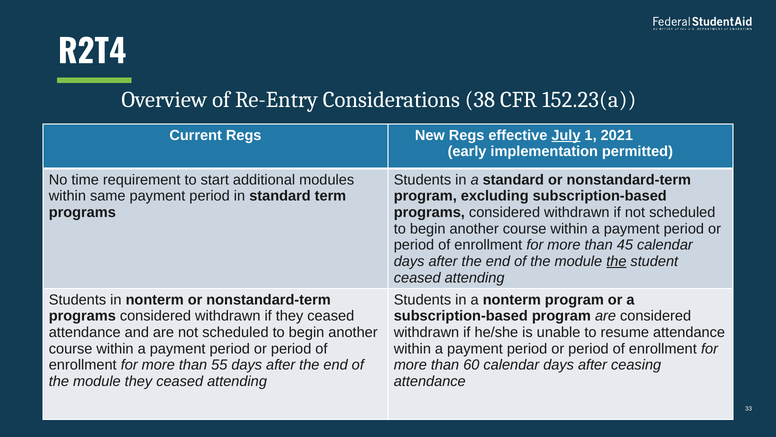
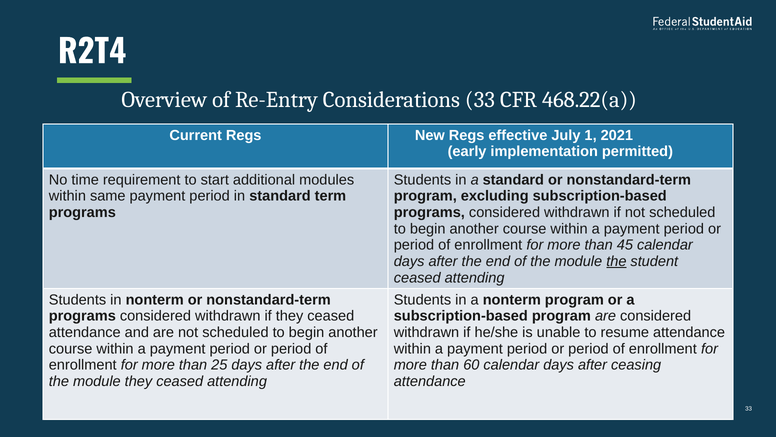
Considerations 38: 38 -> 33 (480, 100)
152.23(a: 152.23(a -> 468.22(a (589, 100)
July underline: present -> none (566, 135)
55: 55 -> 25 (219, 365)
